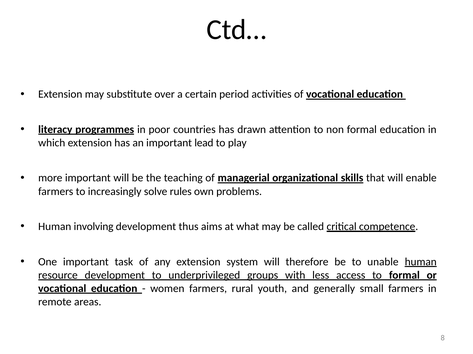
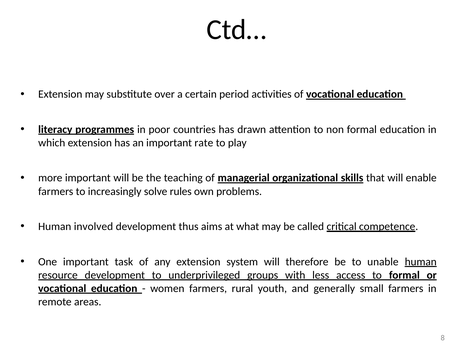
lead: lead -> rate (204, 143)
involving: involving -> involved (93, 227)
